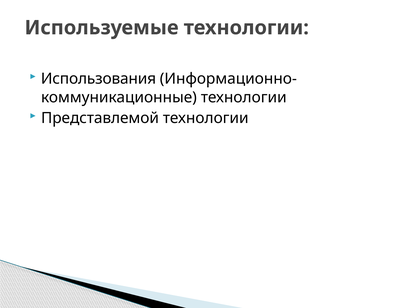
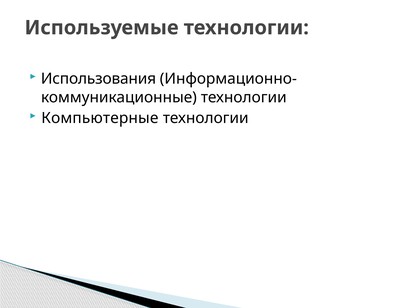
Представлемой: Представлемой -> Компьютерные (100, 118)
